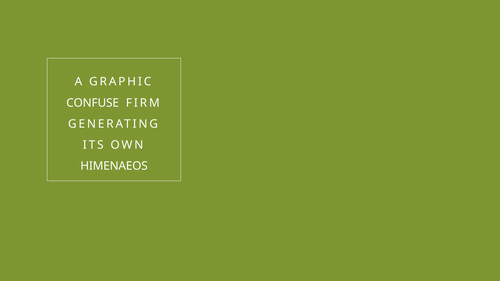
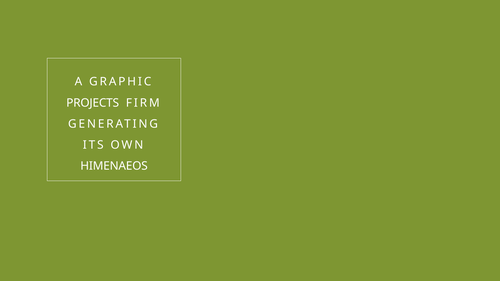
CONFUSE: CONFUSE -> PROJECTS (93, 103)
